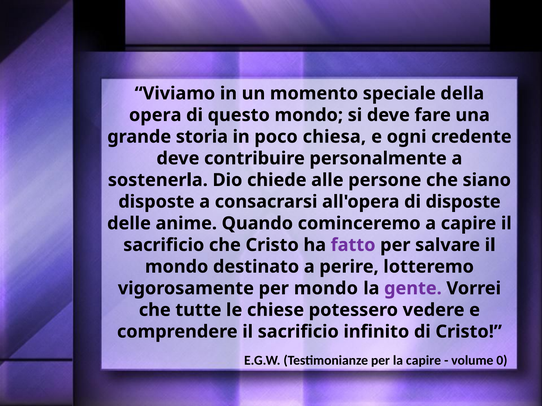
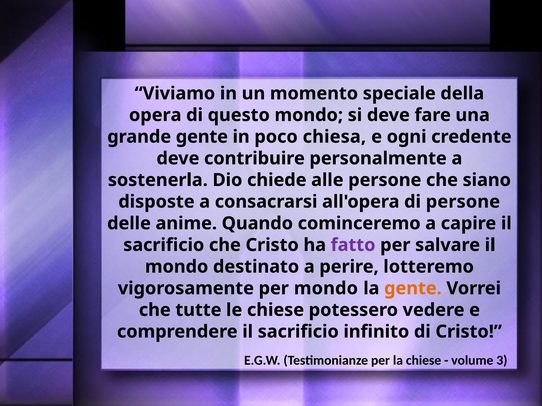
grande storia: storia -> gente (202, 137)
di disposte: disposte -> persone (463, 202)
gente colour: purple -> orange (413, 289)
la capire: capire -> chiese (424, 361)
0: 0 -> 3 (502, 361)
